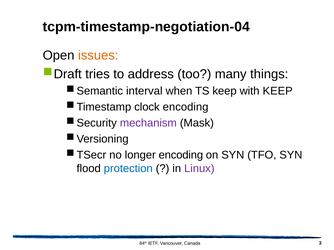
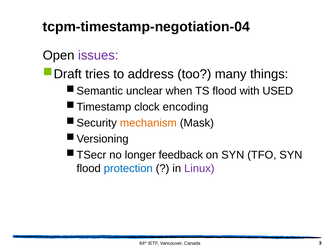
issues colour: orange -> purple (98, 56)
interval: interval -> unclear (144, 91)
TS keep: keep -> flood (225, 91)
with KEEP: KEEP -> USED (278, 91)
mechanism colour: purple -> orange (148, 123)
longer encoding: encoding -> feedback (181, 155)
